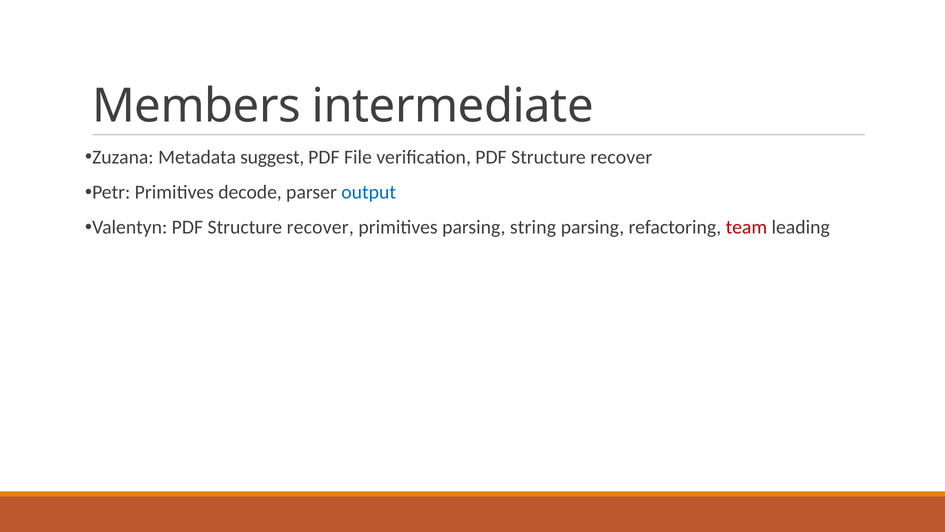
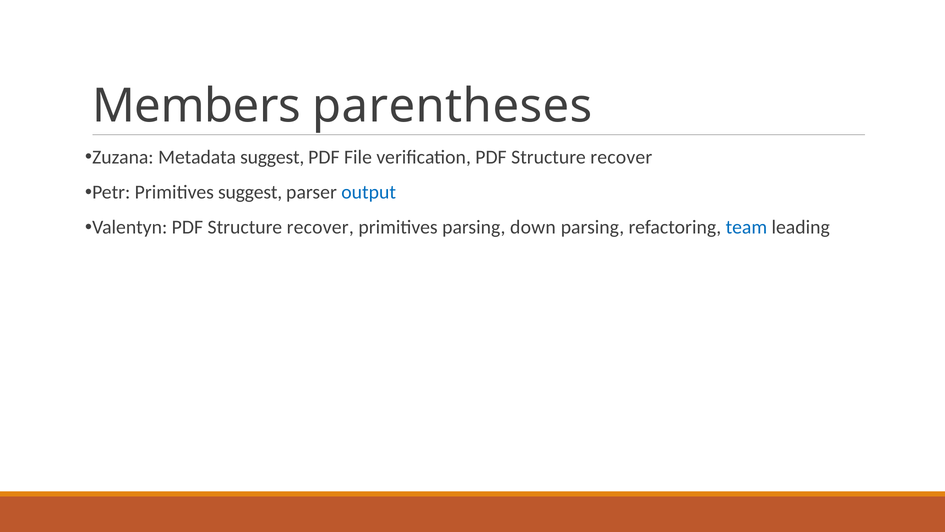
intermediate: intermediate -> parentheses (452, 106)
Primitives decode: decode -> suggest (250, 192)
string: string -> down (533, 227)
team colour: red -> blue (746, 227)
